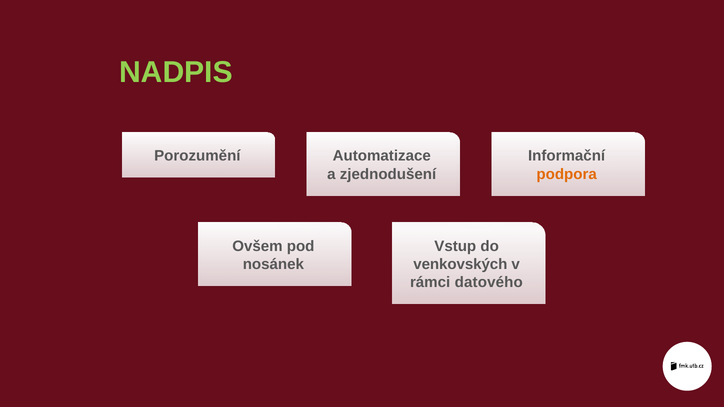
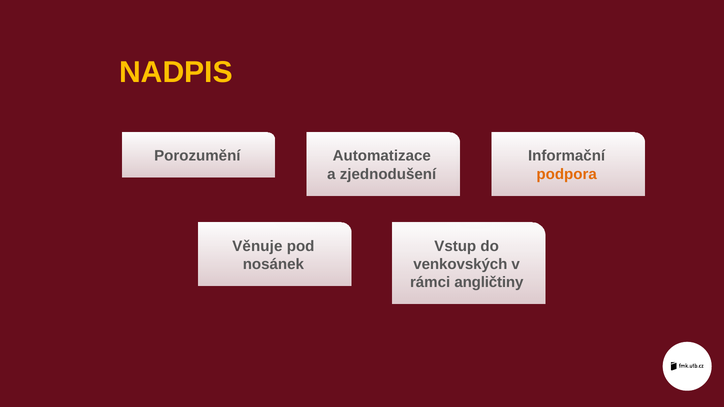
NADPIS colour: light green -> yellow (176, 72)
Ovšem: Ovšem -> Věnuje (257, 246)
datového: datového -> angličtiny (489, 282)
